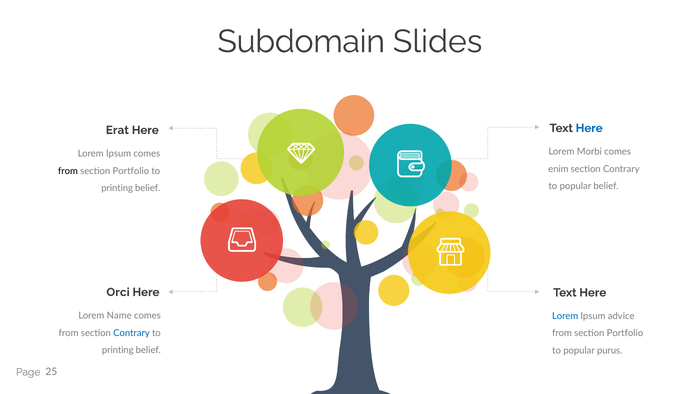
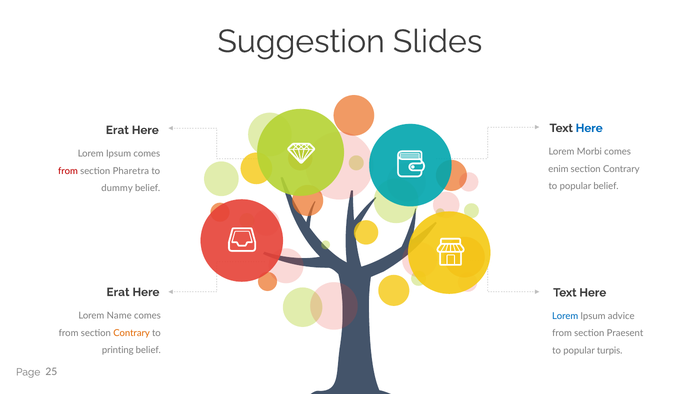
Subdomain: Subdomain -> Suggestion (301, 42)
from colour: black -> red (68, 171)
Portfolio: Portfolio -> Pharetra (131, 171)
printing: printing -> dummy (117, 188)
Orci: Orci -> Erat (118, 292)
Contrary colour: blue -> orange (132, 333)
Portfolio: Portfolio -> Praesent (625, 333)
purus: purus -> turpis (610, 350)
